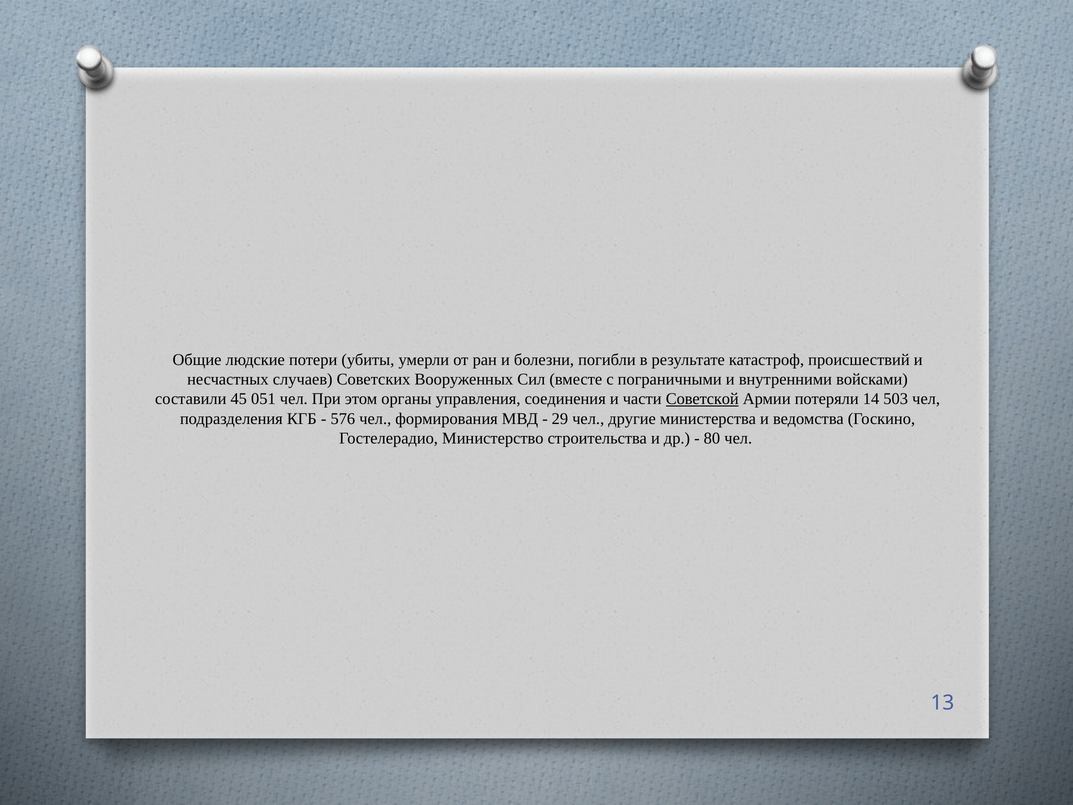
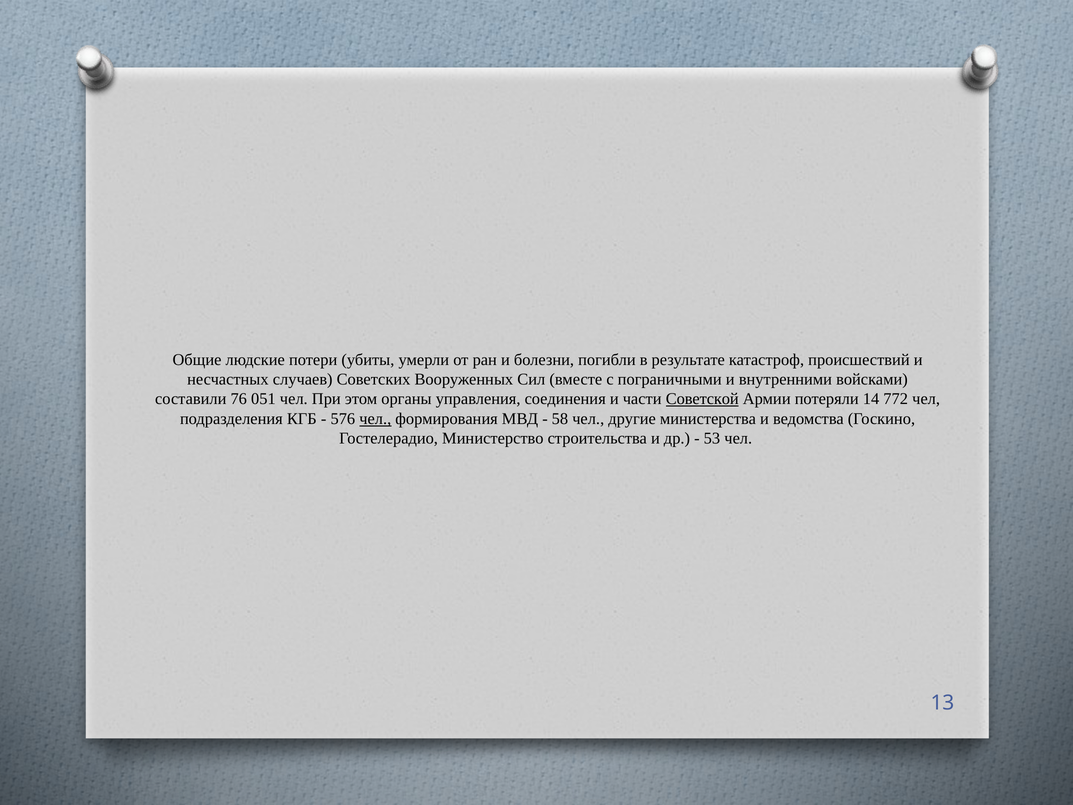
45: 45 -> 76 (239, 399)
503: 503 -> 772 (896, 399)
чел underline: none -> present (375, 419)
29: 29 -> 58 (560, 419)
80: 80 -> 53 (712, 438)
